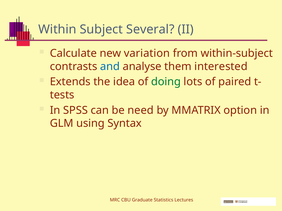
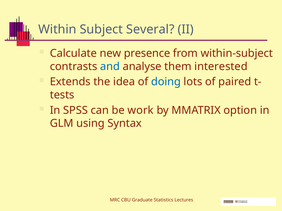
variation: variation -> presence (147, 53)
doing colour: green -> blue (166, 82)
need: need -> work (141, 110)
